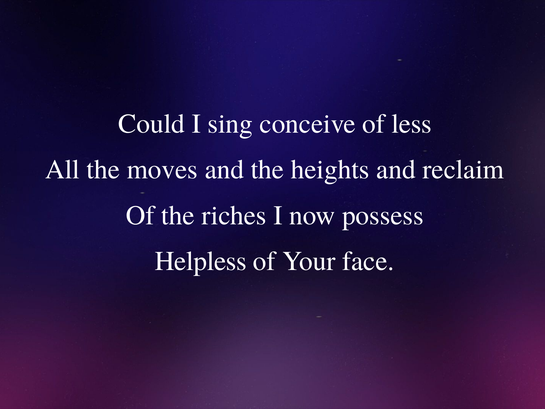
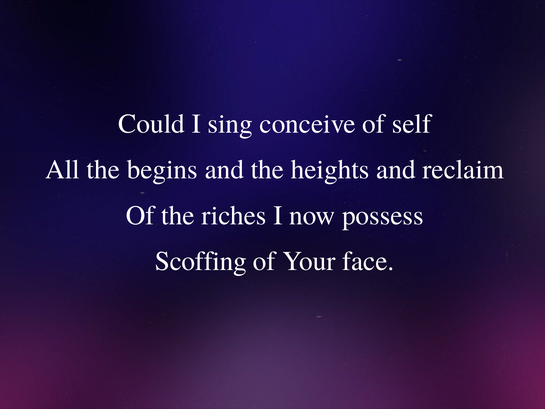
less: less -> self (411, 124)
moves: moves -> begins (162, 169)
Helpless: Helpless -> Scoffing (201, 261)
